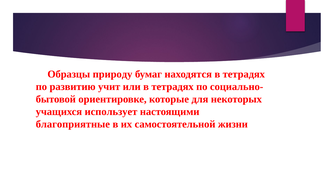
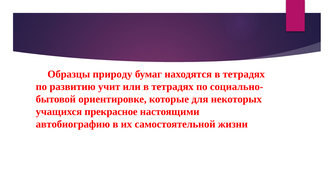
использует: использует -> прекрасное (111, 112)
благоприятные: благоприятные -> автобиографию (73, 124)
